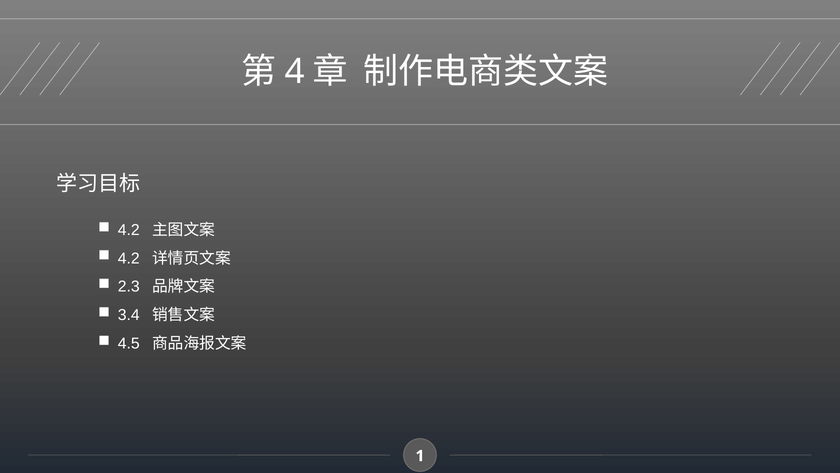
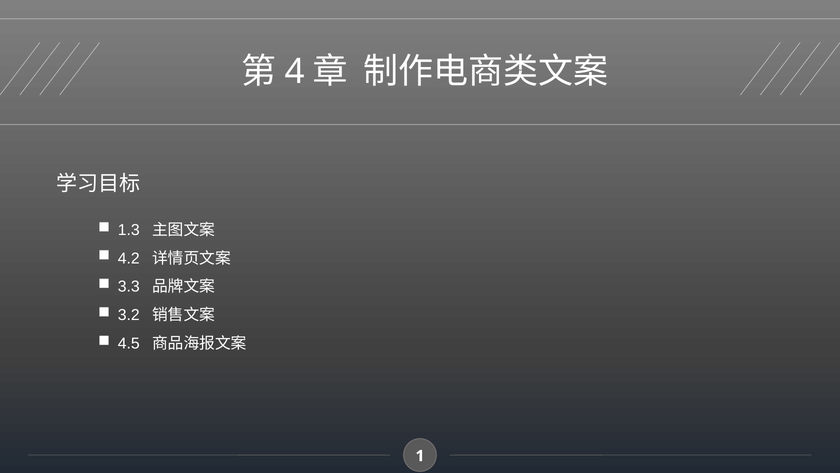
4.2: 4.2 -> 1.3 (129, 230)
2.3: 2.3 -> 3.3 (129, 286)
3.4: 3.4 -> 3.2 (129, 315)
